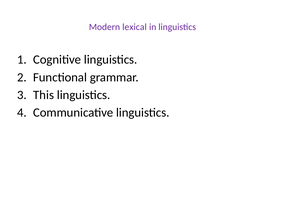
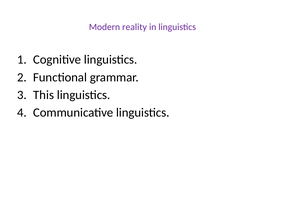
lexical: lexical -> reality (135, 27)
